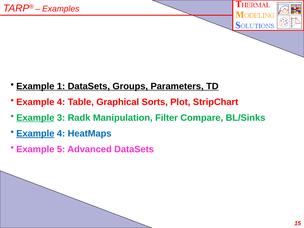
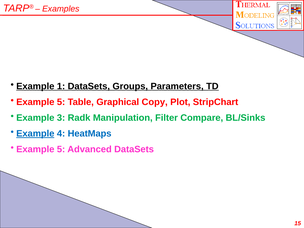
4: 4 -> 5 (61, 102)
Sorts: Sorts -> Copy (155, 102)
Example underline: present -> none (35, 118)
